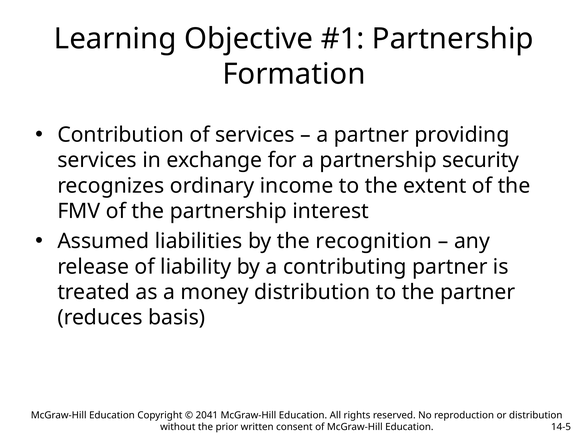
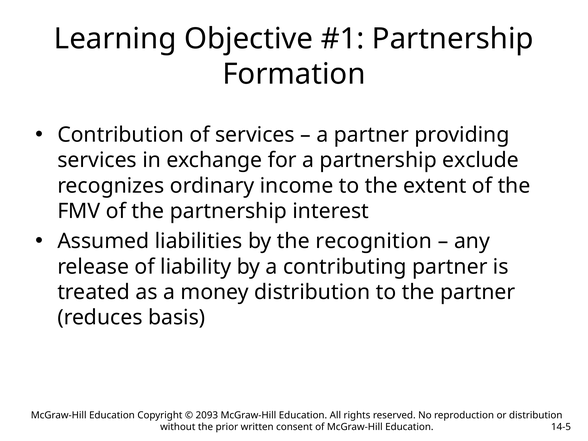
security: security -> exclude (481, 160)
2041: 2041 -> 2093 (207, 415)
